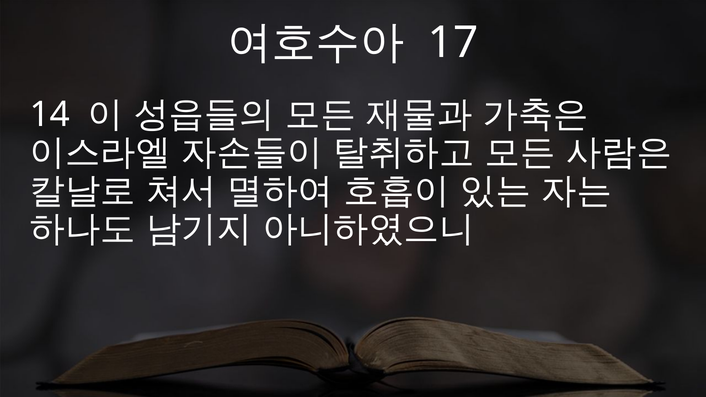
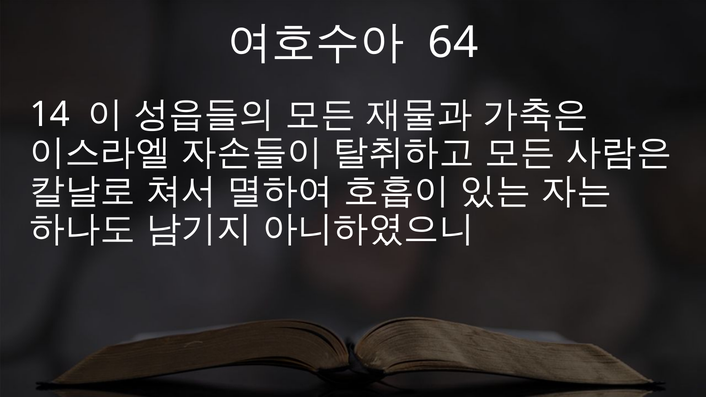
17: 17 -> 64 (453, 43)
